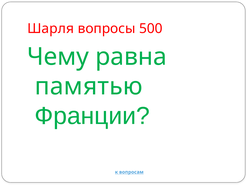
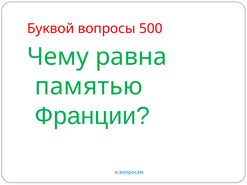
Шарля: Шарля -> Буквой (51, 29)
